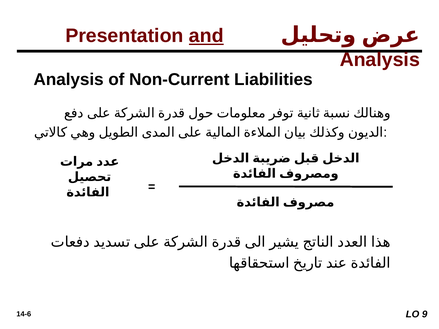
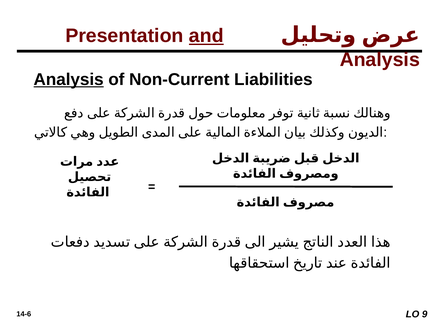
Analysis underline: none -> present (69, 79)
